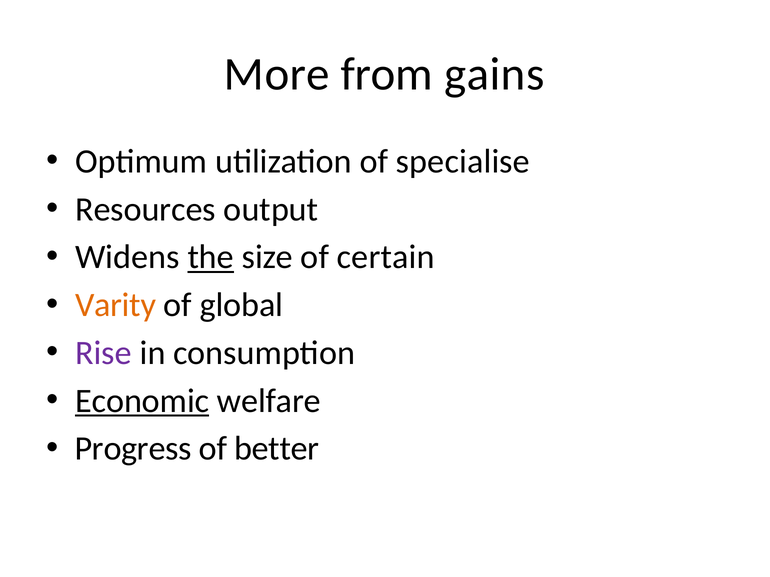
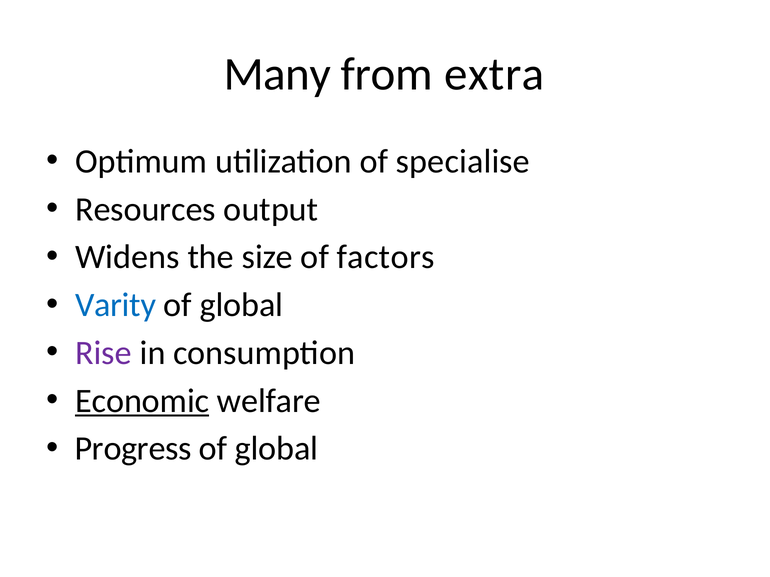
More: More -> Many (277, 75)
gains: gains -> extra (494, 75)
the underline: present -> none (211, 257)
certain: certain -> factors (386, 257)
Varity colour: orange -> blue (116, 305)
better: better -> global (277, 449)
